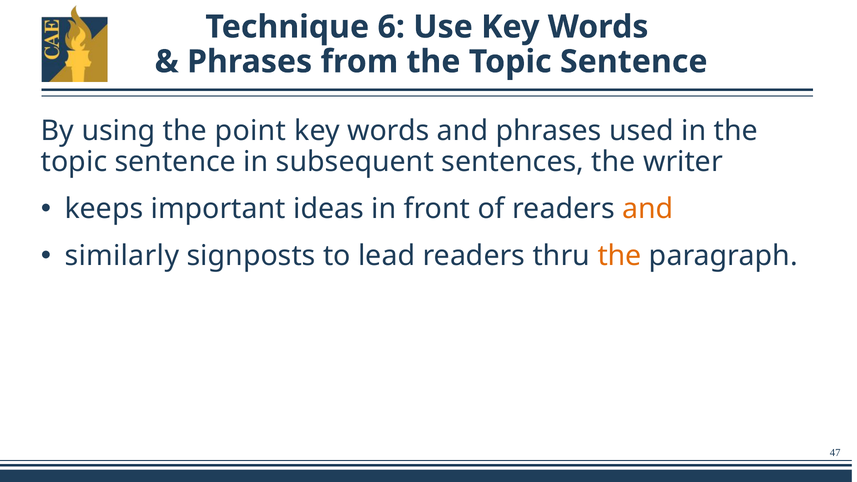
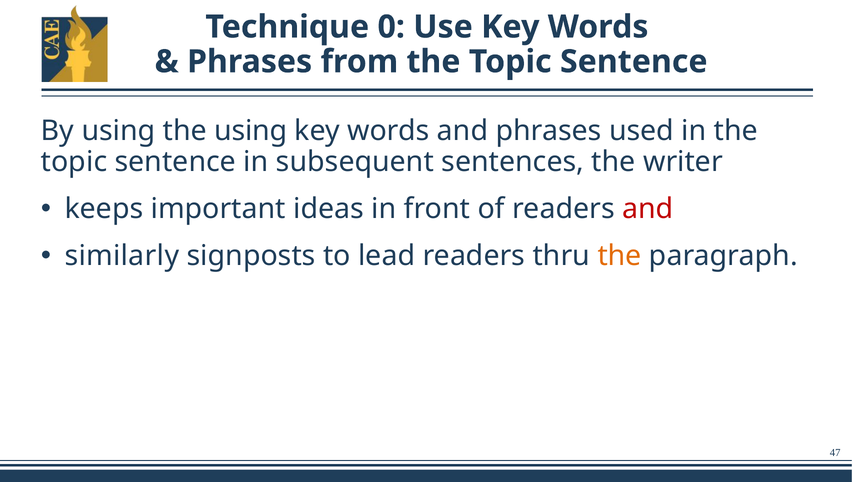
6: 6 -> 0 (391, 27)
the point: point -> using (251, 131)
and colour: orange -> red (648, 209)
